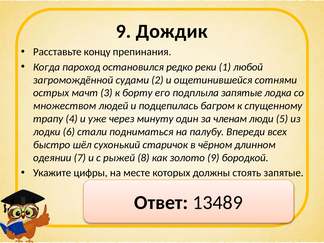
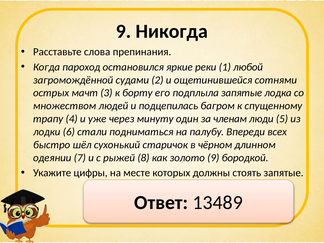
Дождик: Дождик -> Никогда (172, 31)
концу: концу -> слова (97, 52)
редко: редко -> яркие (179, 67)
